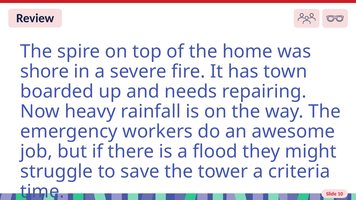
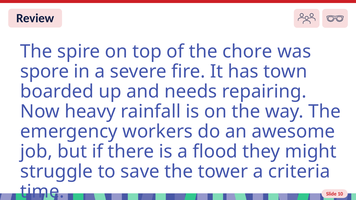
home: home -> chore (247, 52)
shore: shore -> spore (45, 72)
